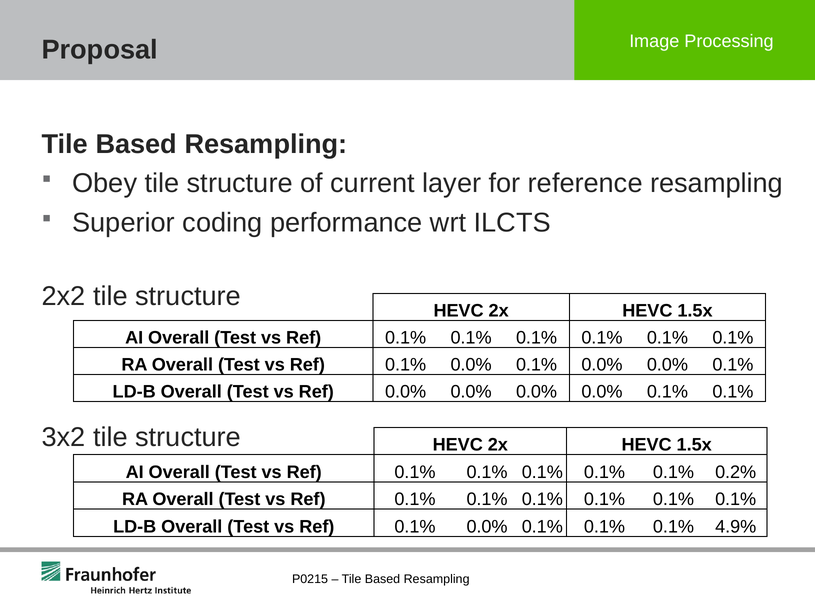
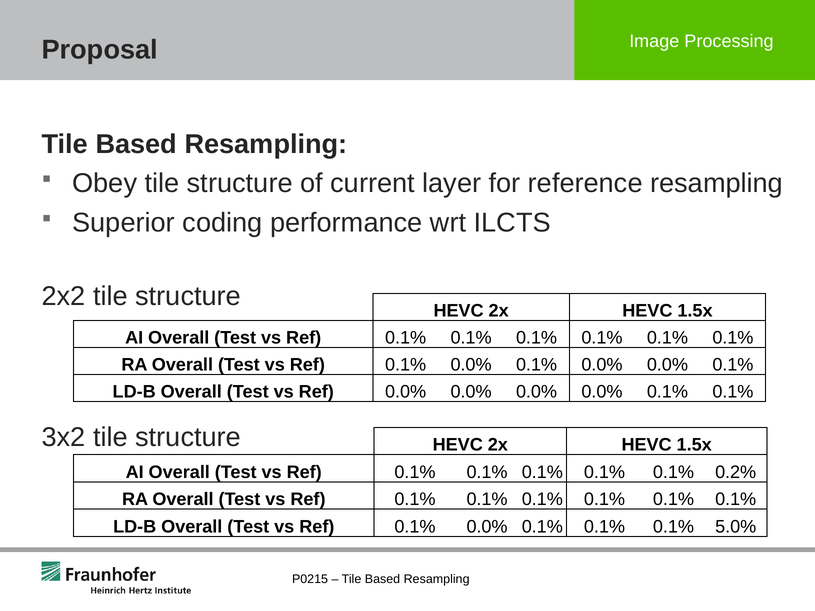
4.9%: 4.9% -> 5.0% (736, 527)
